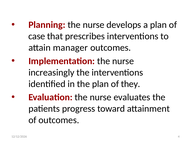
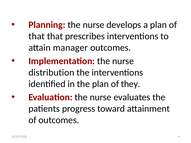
case: case -> that (37, 36)
increasingly: increasingly -> distribution (51, 73)
